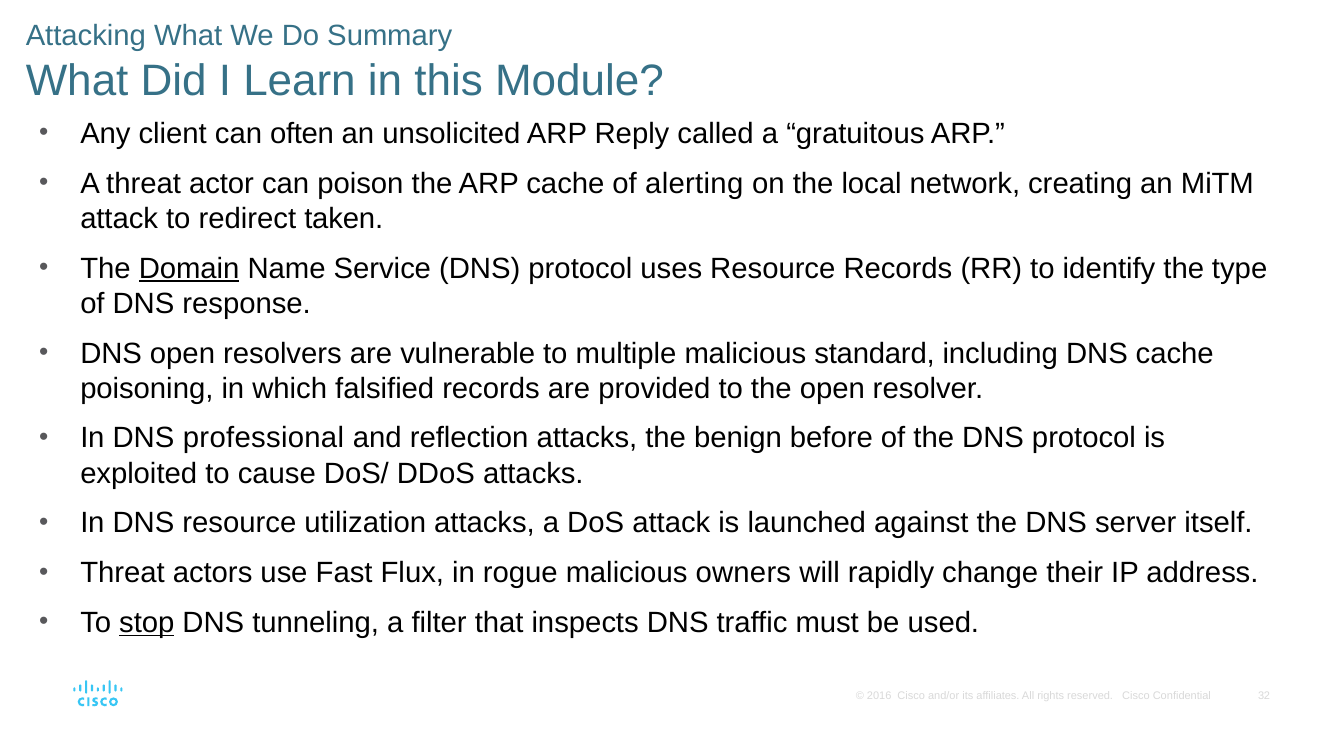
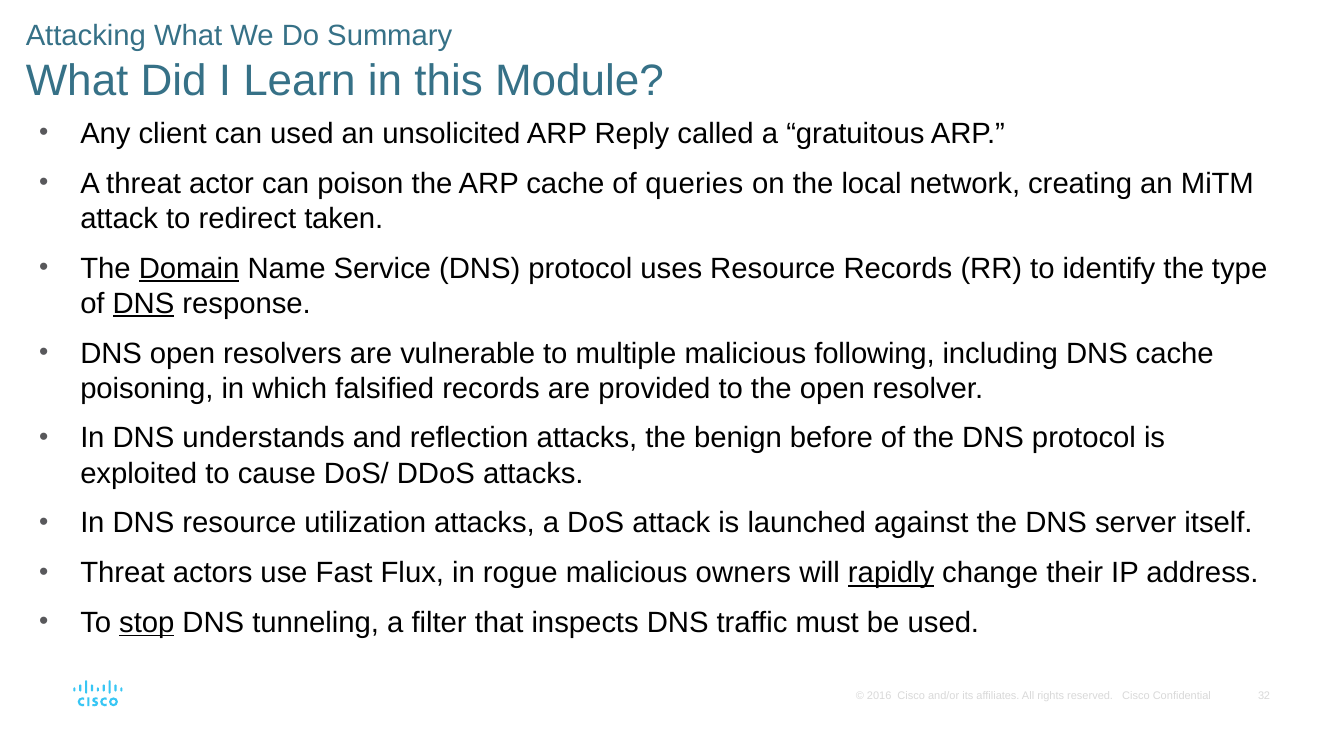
can often: often -> used (302, 134)
alerting: alerting -> queries (694, 184)
DNS underline: none -> present (143, 304)
standard: standard -> following (875, 354)
professional: professional -> understands (264, 439)
rapidly underline: none -> present (891, 573)
